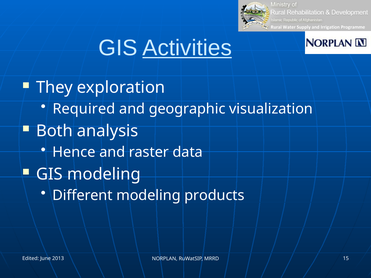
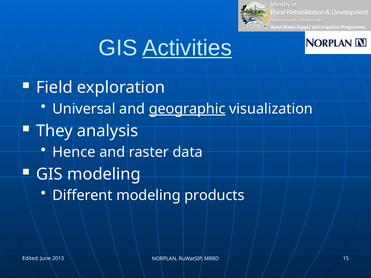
They: They -> Field (54, 88)
Required: Required -> Universal (84, 109)
geographic underline: none -> present (187, 109)
Both: Both -> They (54, 131)
